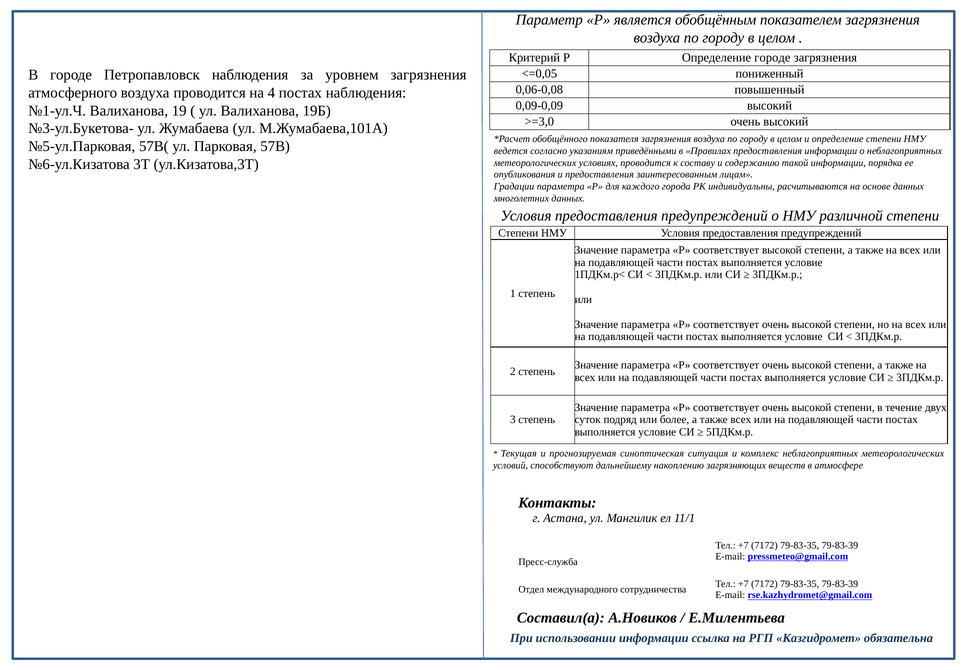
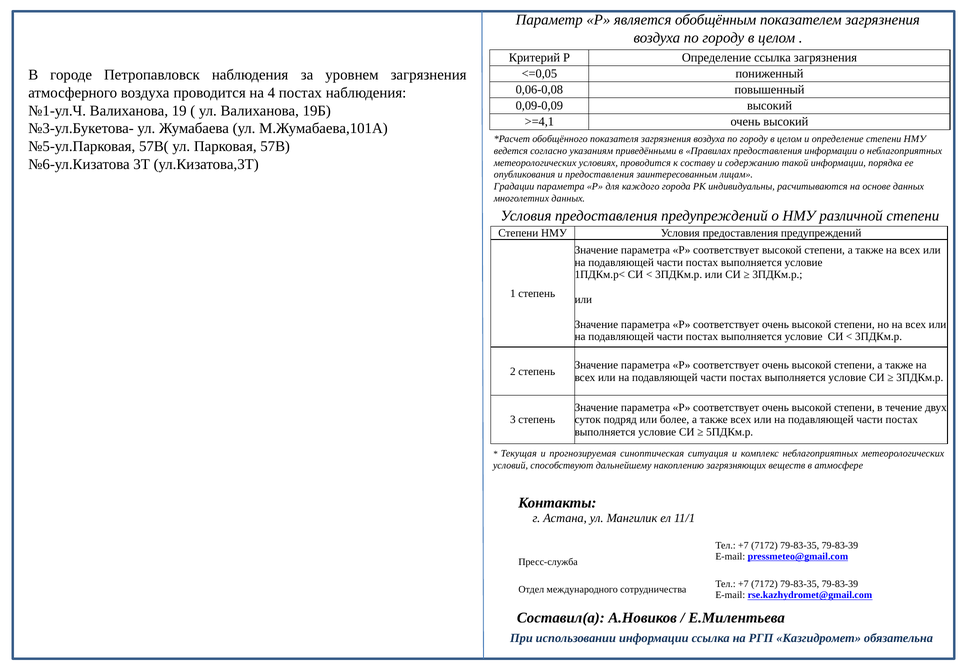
Определение городе: городе -> ссылка (772, 58)
>=3,0: >=3,0 -> >=4,1 (539, 121)
